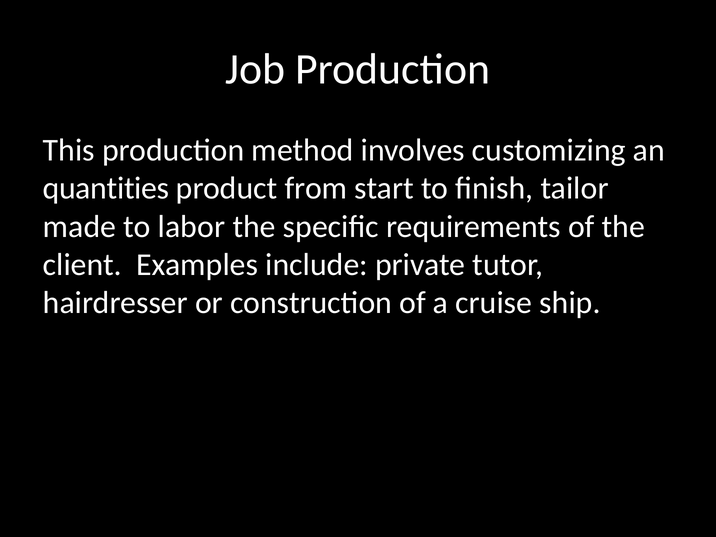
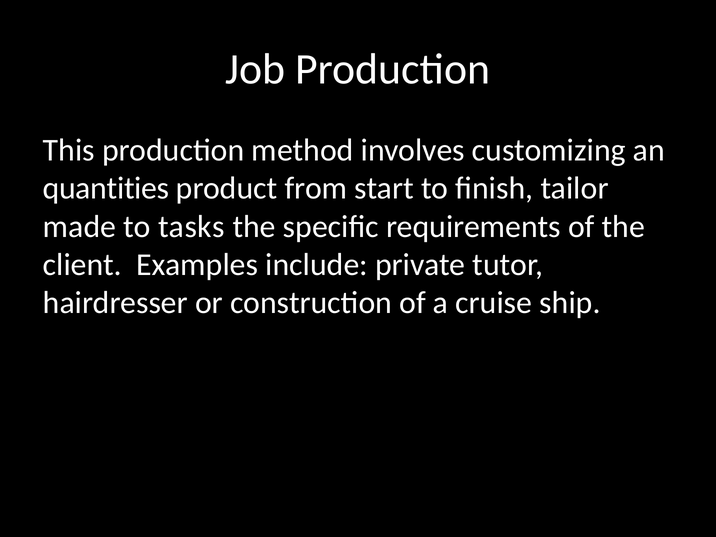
labor: labor -> tasks (191, 227)
